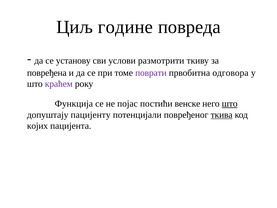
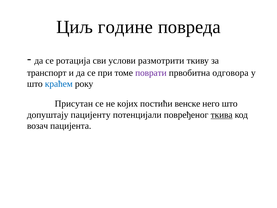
установу: установу -> ротација (73, 61)
повређена: повређена -> транспорт (47, 73)
краћем colour: purple -> blue (59, 84)
Функција: Функција -> Присутан (74, 104)
појас: појас -> којих (128, 104)
што underline: present -> none (230, 104)
којих: којих -> возач (37, 126)
